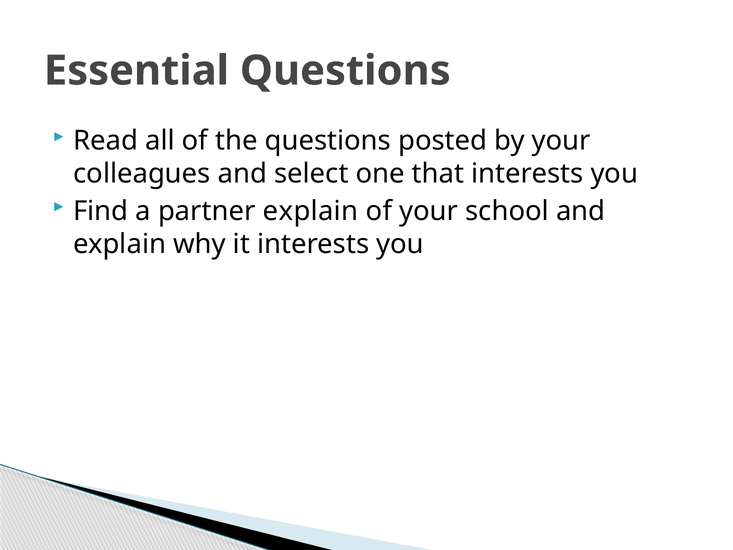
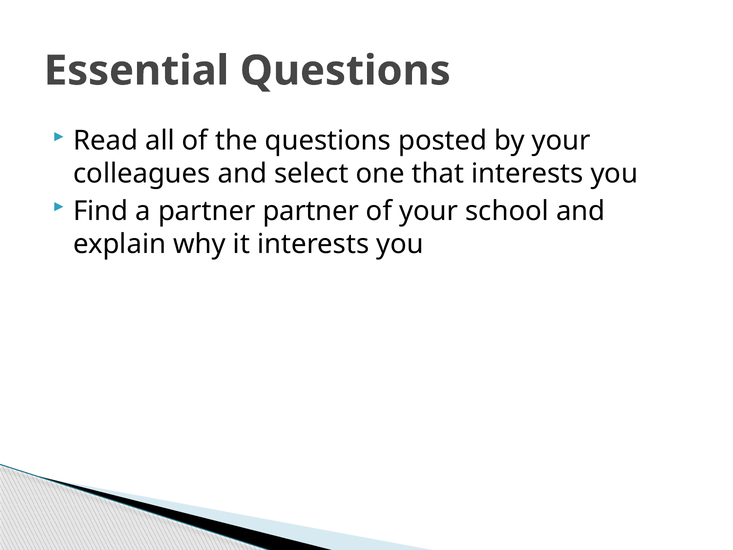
partner explain: explain -> partner (311, 211)
